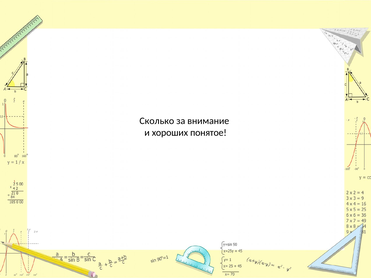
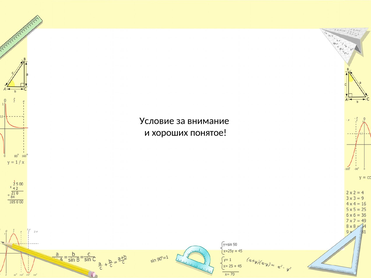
Сколько: Сколько -> Условие (157, 121)
